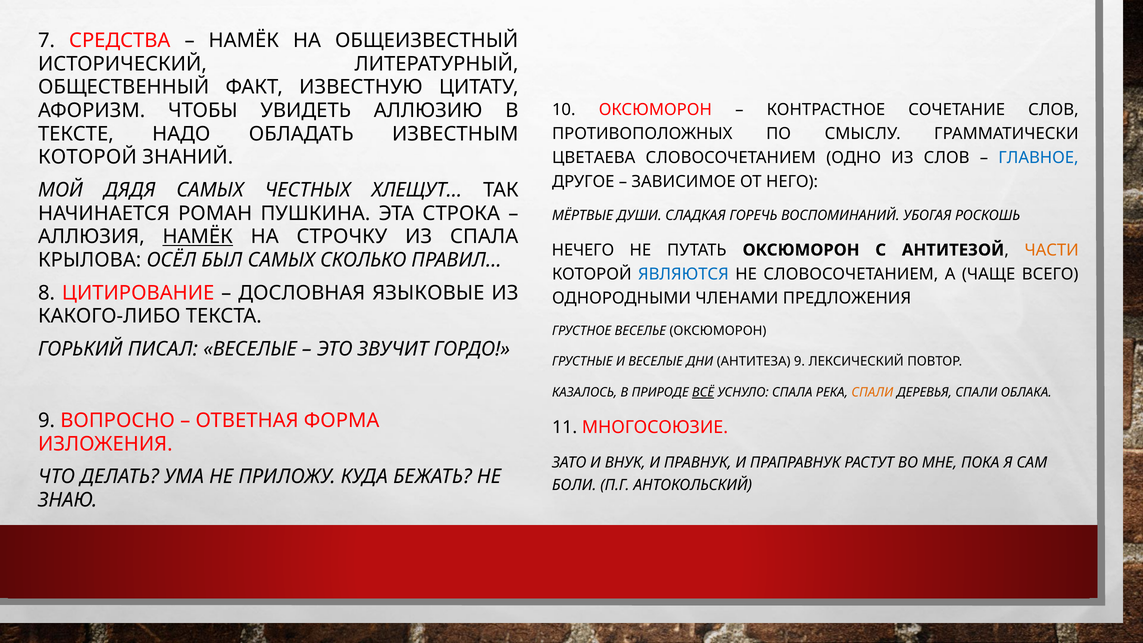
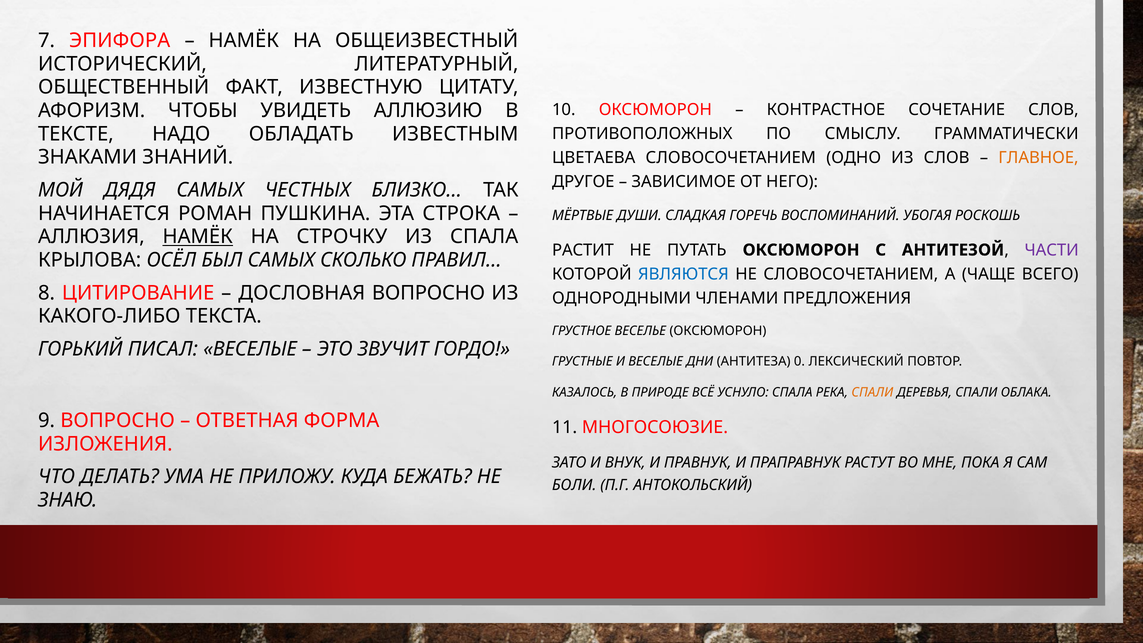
СРЕДСТВА: СРЕДСТВА -> ЭПИФОРА (120, 41)
КОТОРОЙ: КОТОРОЙ -> ЗНАКАМИ (88, 157)
ГЛАВНОЕ colour: blue -> orange (1038, 158)
ХЛЕЩУТ…: ХЛЕЩУТ… -> БЛИЗКО… (417, 190)
НЕЧЕГО: НЕЧЕГО -> РАСТИТ (583, 250)
ЧАСТИ colour: orange -> purple (1052, 250)
ДОСЛОВНАЯ ЯЗЫКОВЫЕ: ЯЗЫКОВЫЕ -> ВОПРОСНО (429, 293)
АНТИТЕЗА 9: 9 -> 0 (799, 361)
ВСЁ underline: present -> none (703, 392)
